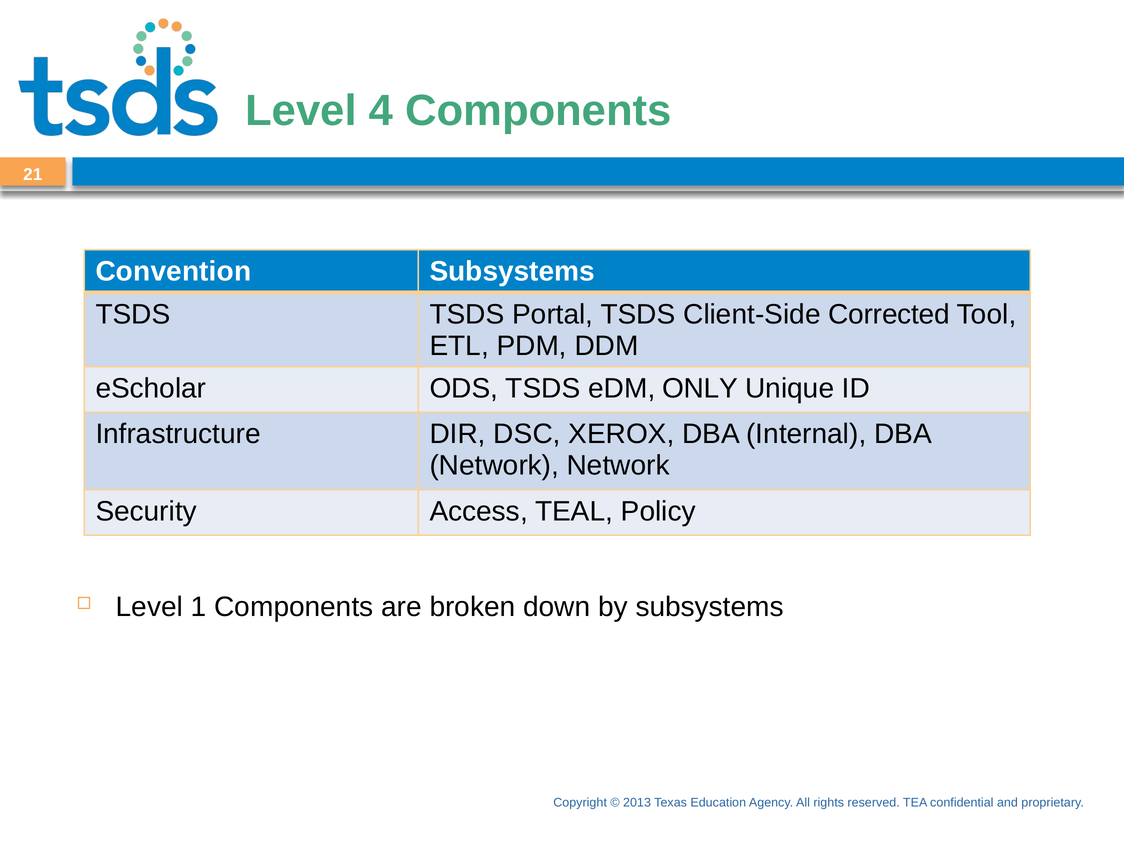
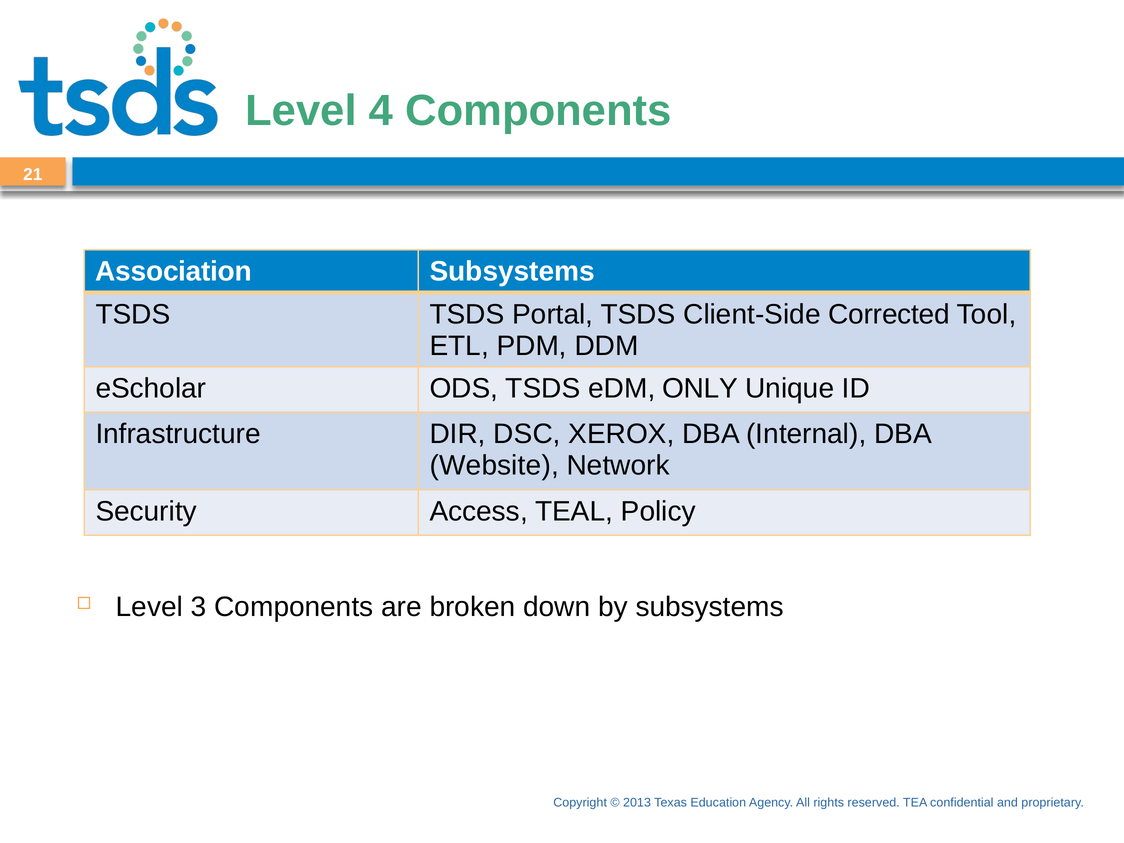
Convention: Convention -> Association (174, 272)
Network: Network -> Website (494, 466)
1: 1 -> 3 (199, 607)
